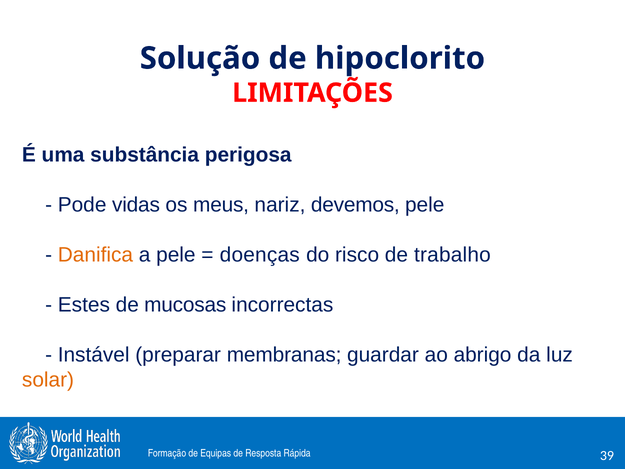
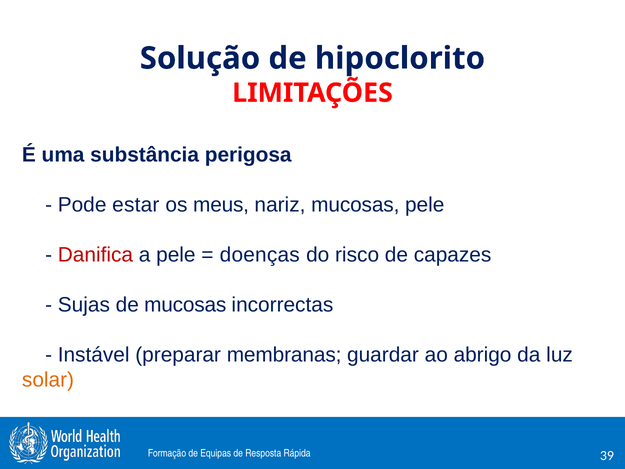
vidas: vidas -> estar (136, 205)
nariz devemos: devemos -> mucosas (355, 205)
Danifica colour: orange -> red (95, 255)
trabalho: trabalho -> capazes (453, 255)
Estes: Estes -> Sujas (84, 305)
